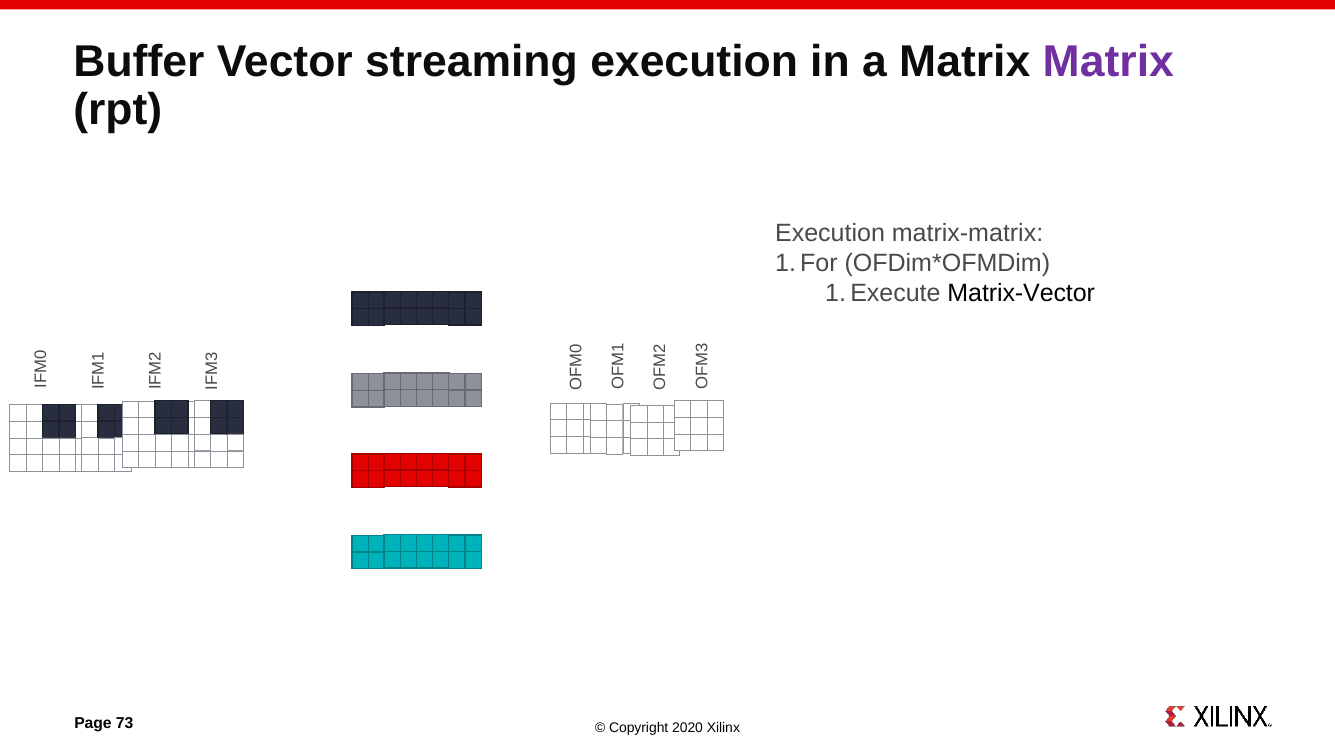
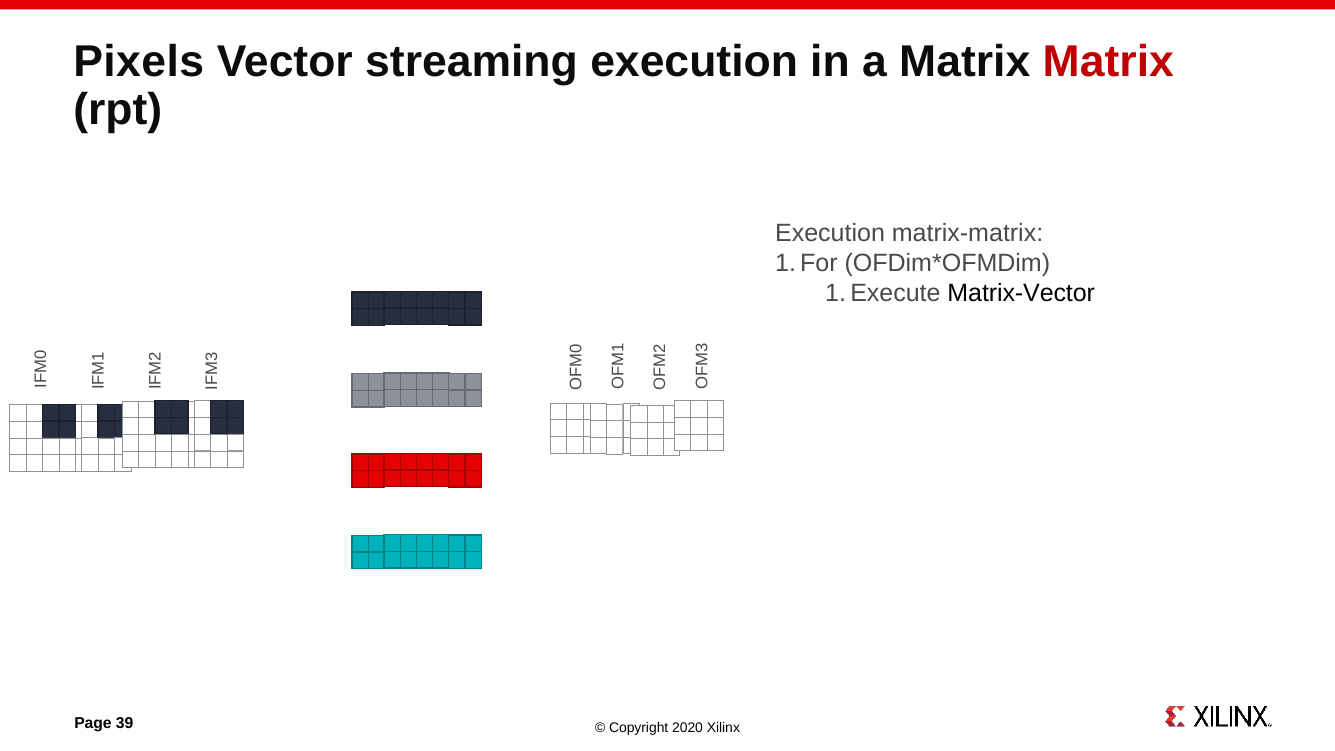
Buffer: Buffer -> Pixels (139, 62)
Matrix colour: purple -> red (1108, 62)
73: 73 -> 39 (125, 723)
